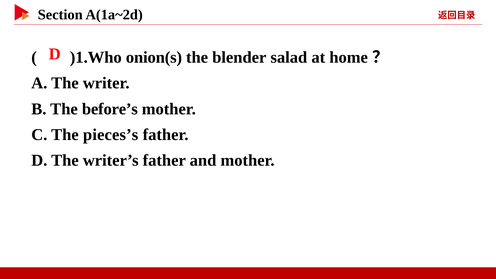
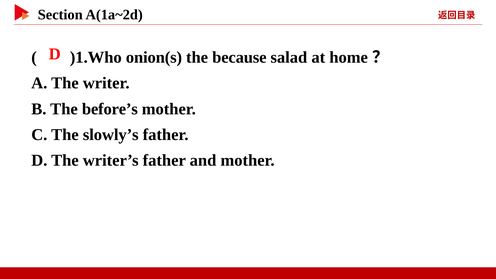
blender: blender -> because (239, 57)
pieces’s: pieces’s -> slowly’s (111, 135)
